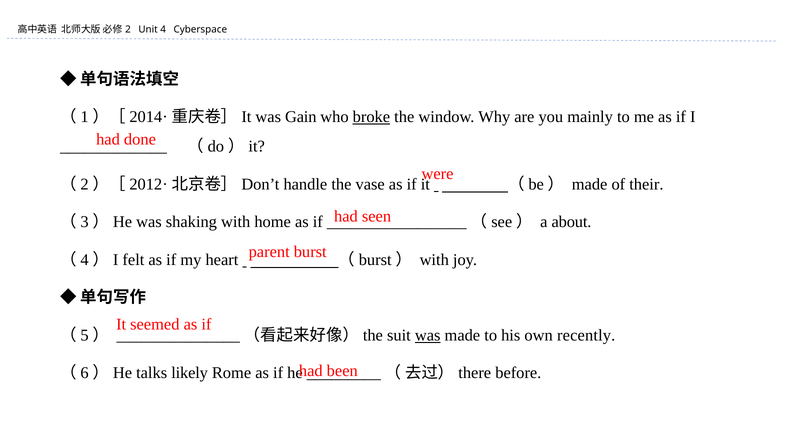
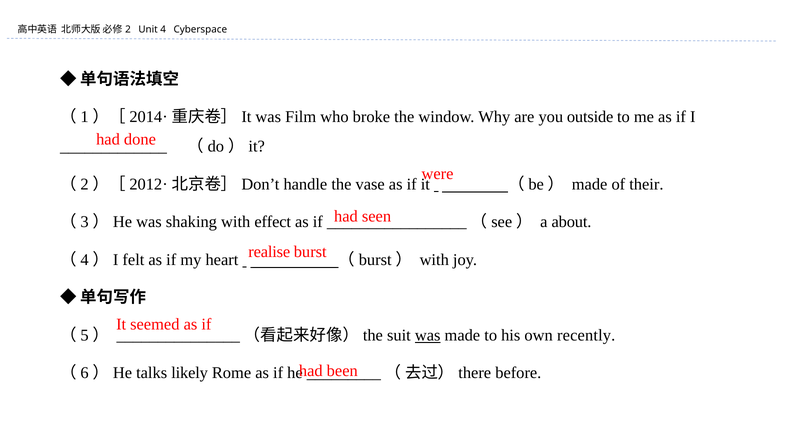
Gain: Gain -> Film (301, 117)
broke underline: present -> none (371, 117)
mainly: mainly -> outside (590, 117)
home: home -> effect (273, 222)
parent: parent -> realise (269, 252)
